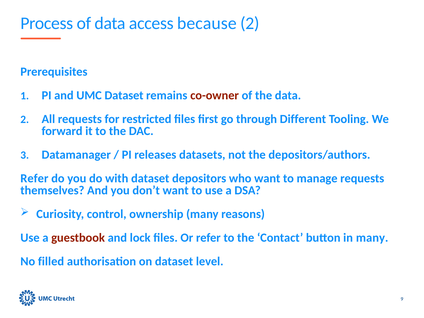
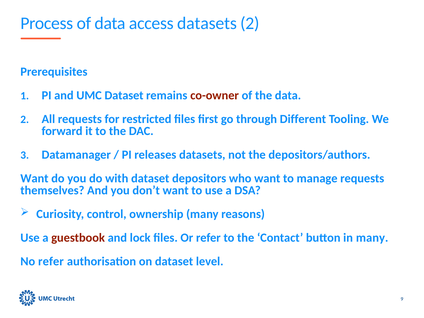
access because: because -> datasets (207, 23)
Refer: Refer -> Want (34, 178)
No filled: filled -> refer (51, 262)
